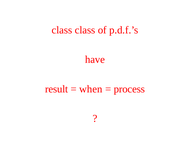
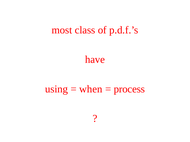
class: class -> most (62, 30)
result: result -> using (57, 89)
